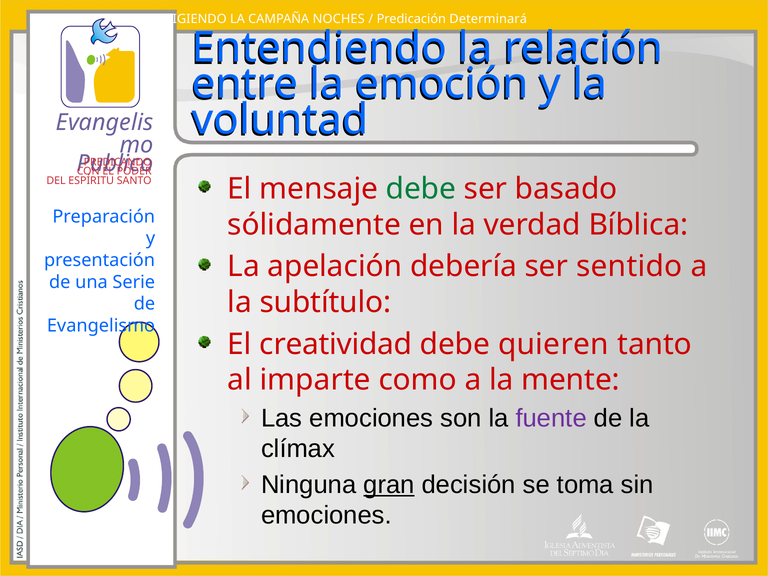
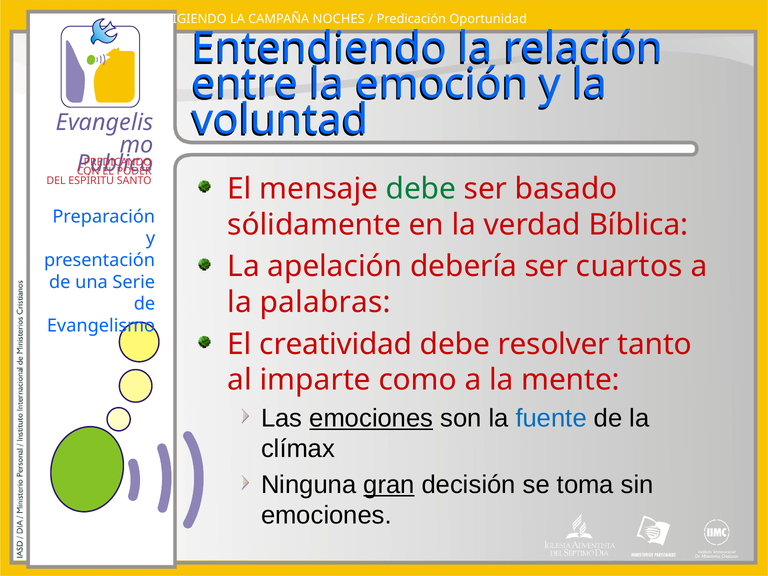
Determinará: Determinará -> Oportunidad (488, 19)
sentido: sentido -> cuartos (629, 267)
subtítulo: subtítulo -> palabras (325, 302)
quieren: quieren -> resolver (554, 344)
emociones underline: none -> present (371, 418)
fuente colour: purple -> blue (551, 418)
